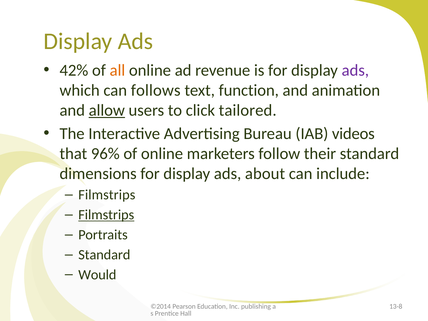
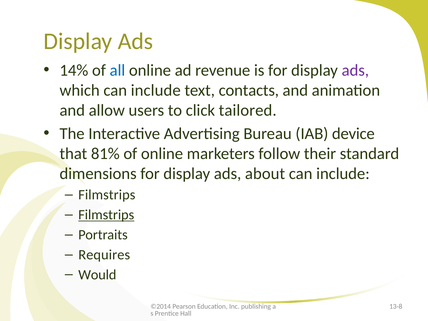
42%: 42% -> 14% (74, 70)
all colour: orange -> blue (117, 70)
which can follows: follows -> include (156, 90)
function: function -> contacts (249, 90)
allow underline: present -> none (107, 110)
videos: videos -> device (353, 134)
96%: 96% -> 81% (105, 154)
Standard: Standard -> Requires (104, 255)
